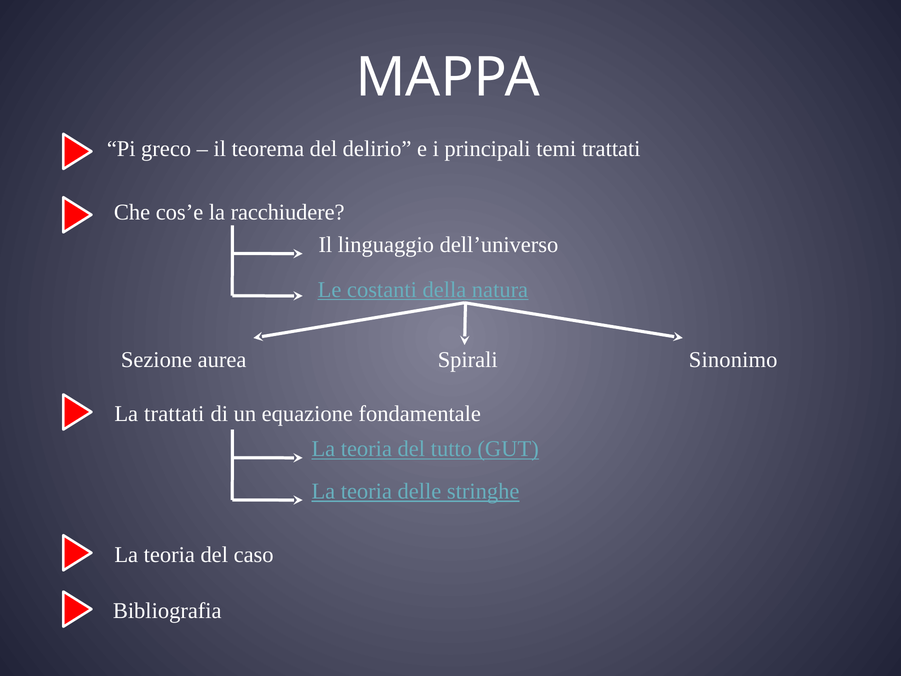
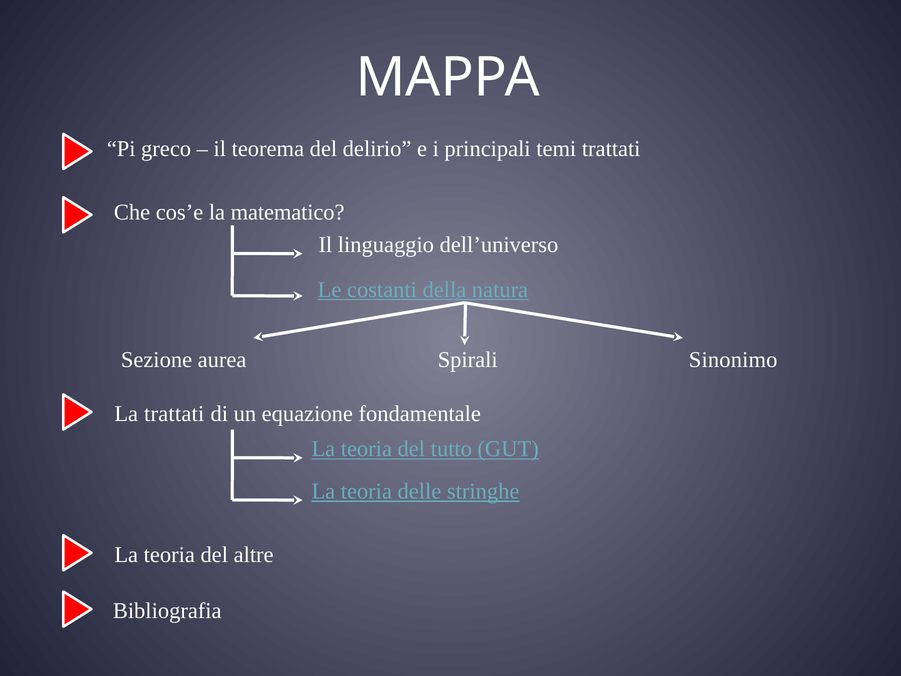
racchiudere: racchiudere -> matematico (288, 212)
caso: caso -> altre (254, 554)
